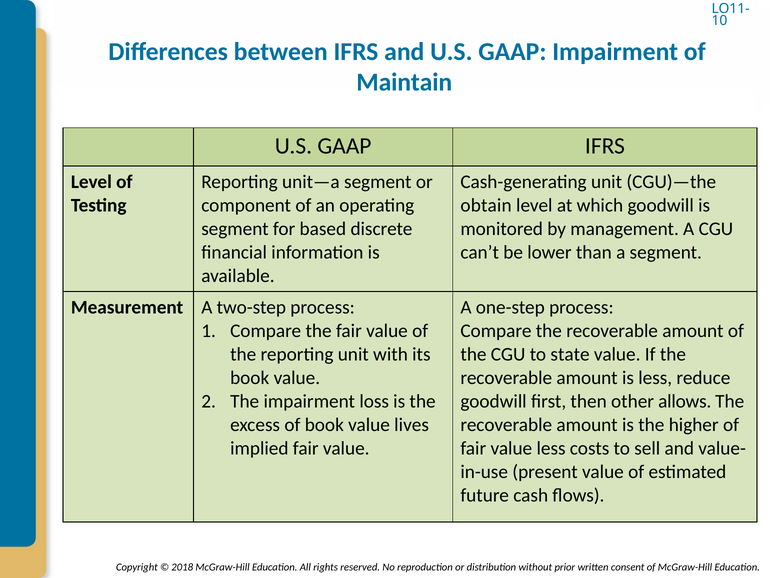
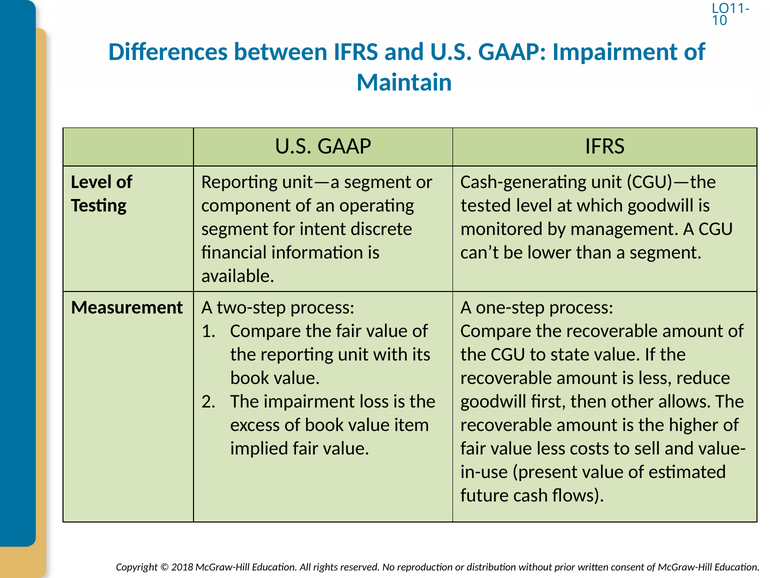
obtain: obtain -> tested (486, 205)
based: based -> intent (323, 229)
lives: lives -> item (412, 425)
